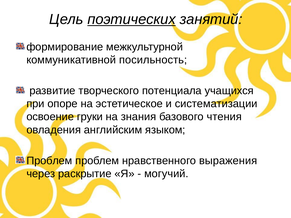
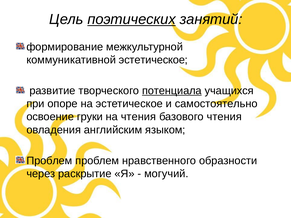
коммуникативной посильность: посильность -> эстетическое (153, 60)
потенциала underline: none -> present (172, 91)
систематизации: систематизации -> самостоятельно (216, 104)
на знания: знания -> чтения (138, 117)
выражения: выражения -> образности (228, 161)
